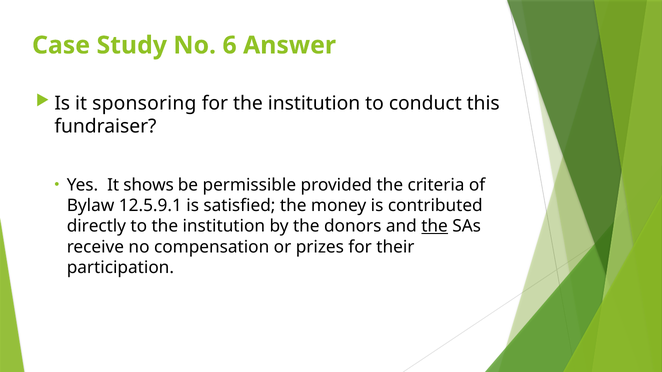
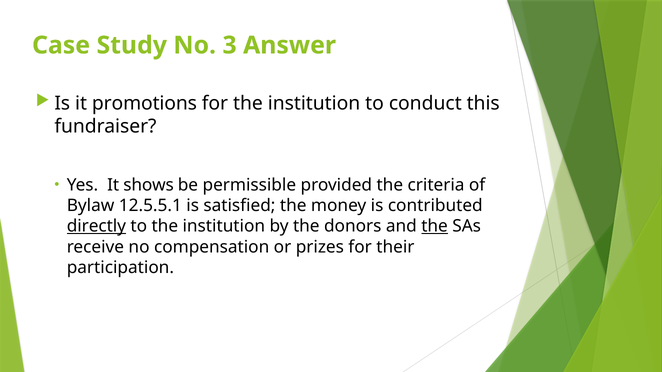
6: 6 -> 3 (230, 45)
sponsoring: sponsoring -> promotions (144, 103)
12.5.9.1: 12.5.9.1 -> 12.5.5.1 (150, 206)
directly underline: none -> present (96, 227)
